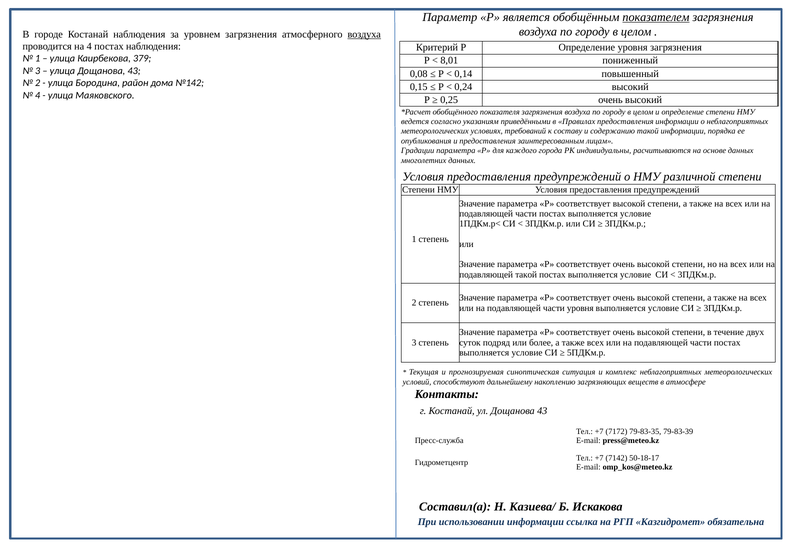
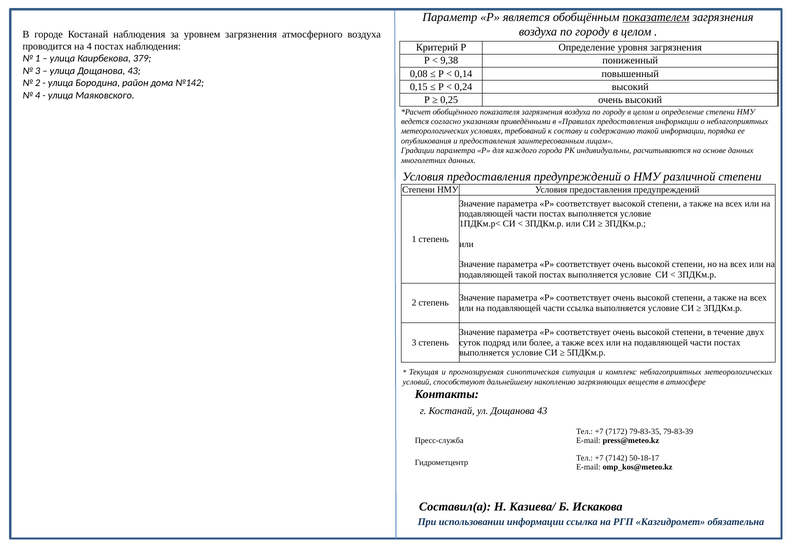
воздуха underline: present -> none (364, 34)
8,01: 8,01 -> 9,38 (449, 61)
части уровня: уровня -> ссылка (580, 308)
